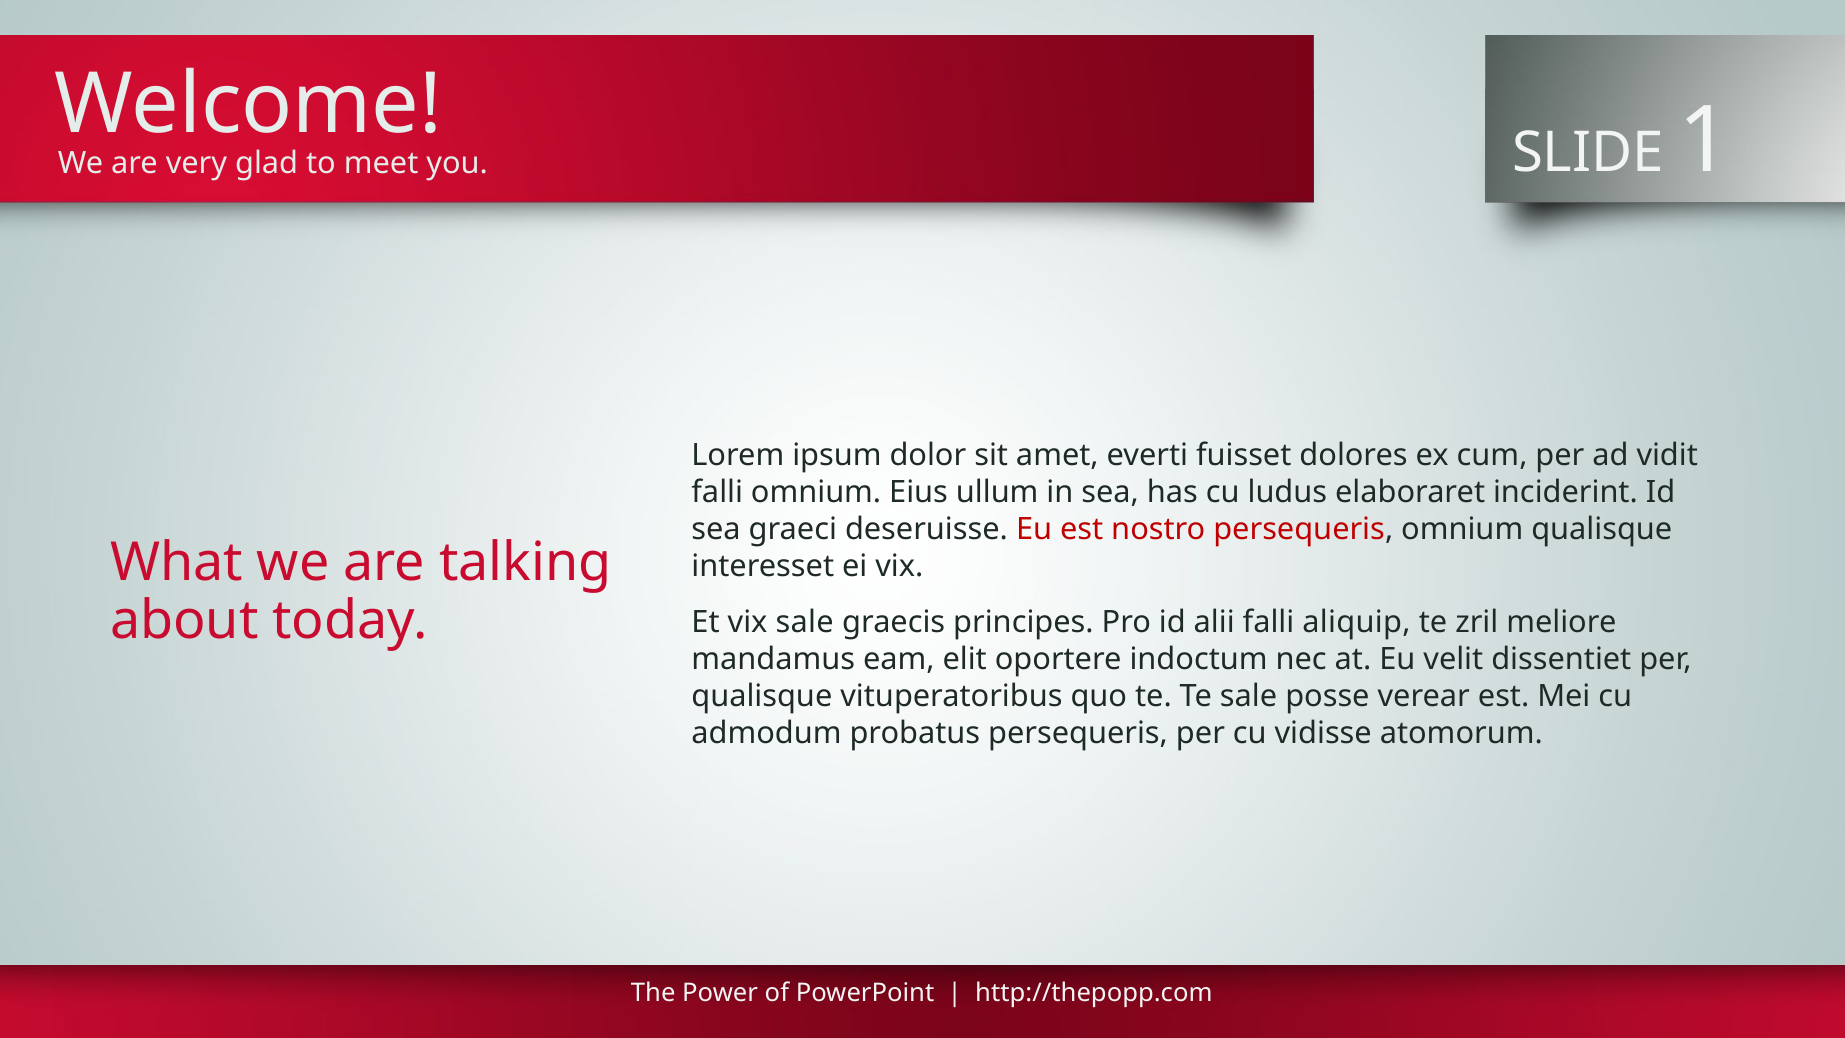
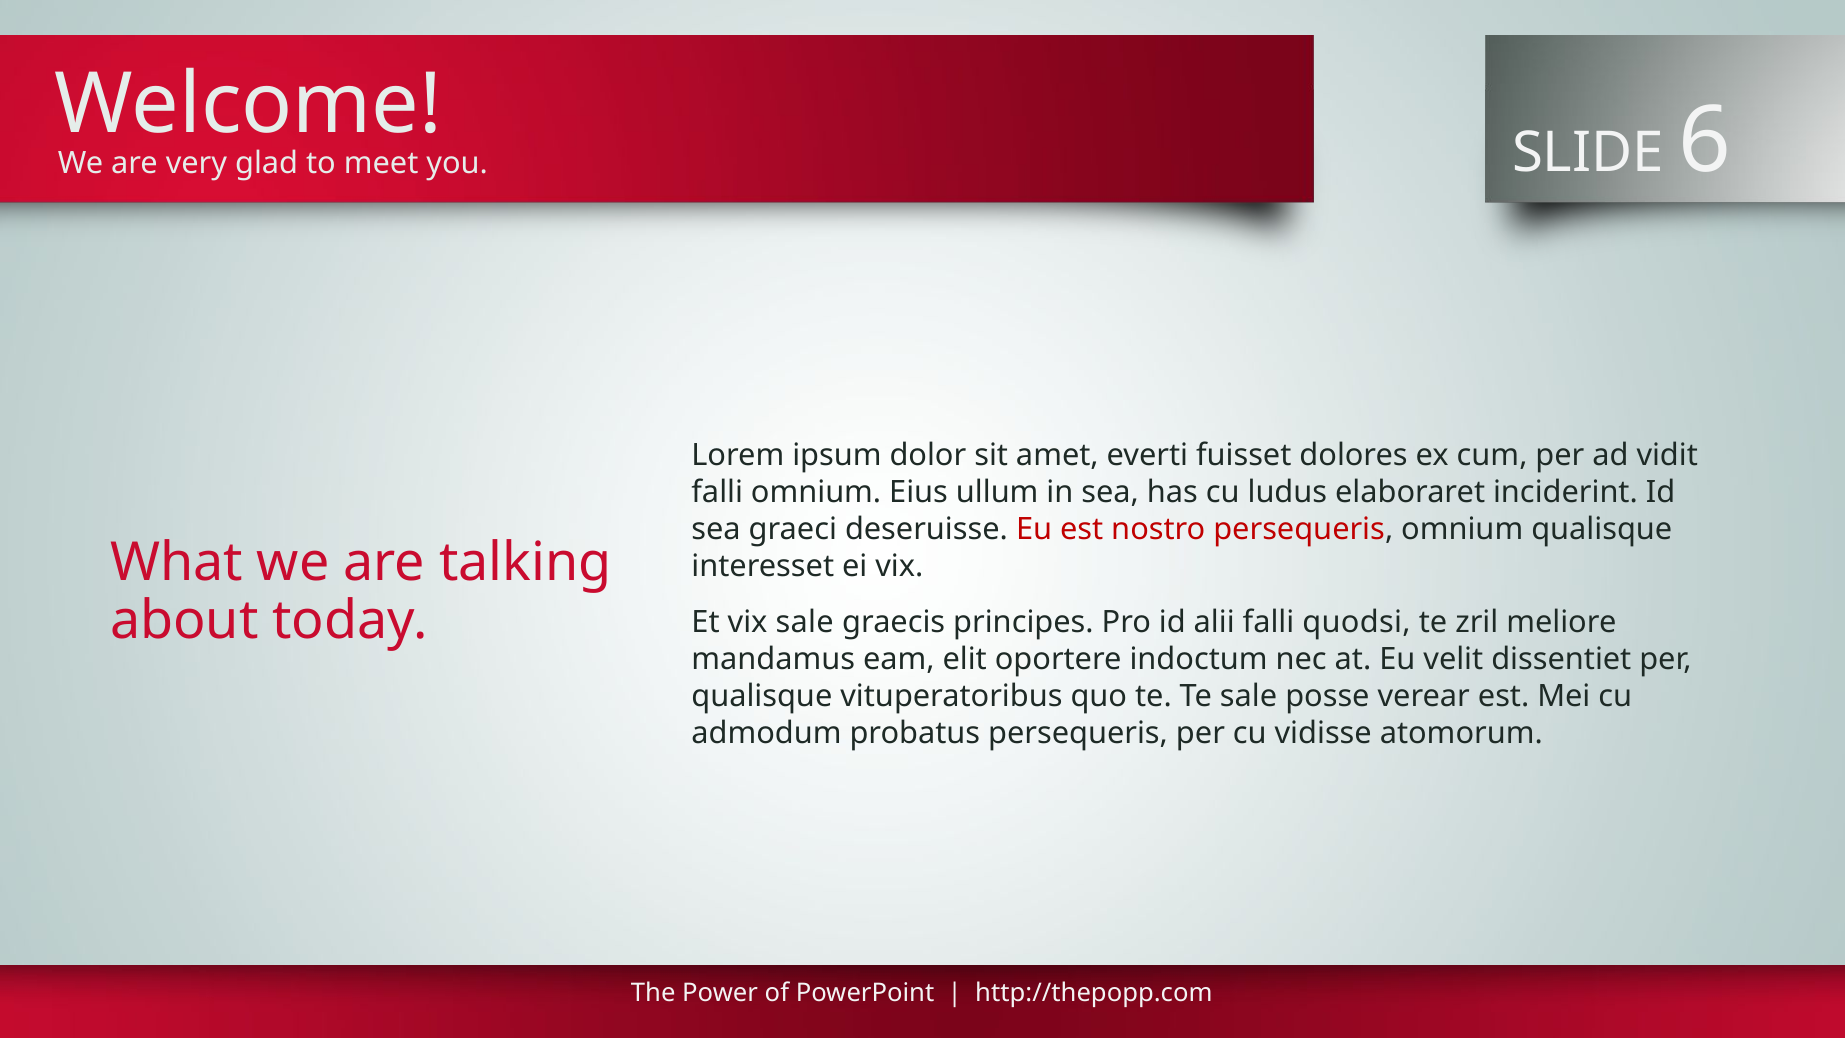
1: 1 -> 6 (1705, 141)
aliquip: aliquip -> quodsi (1356, 623)
